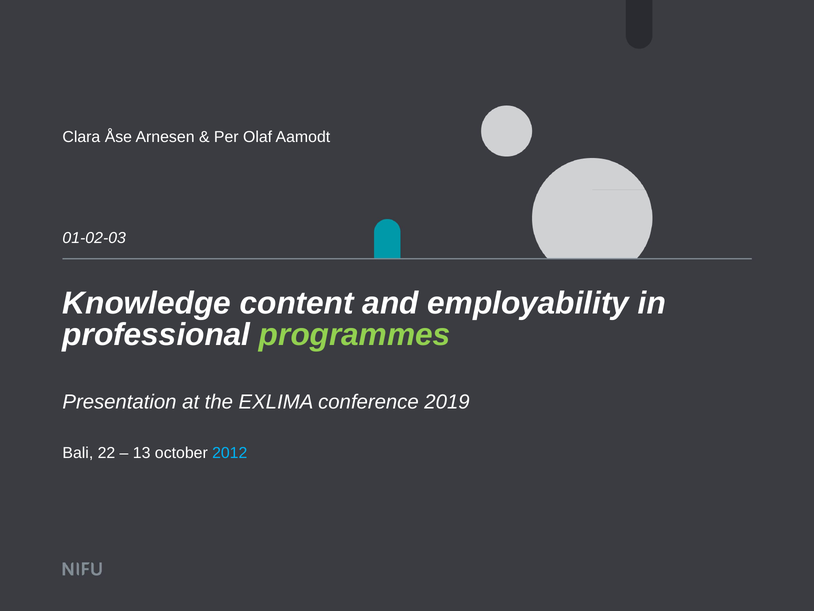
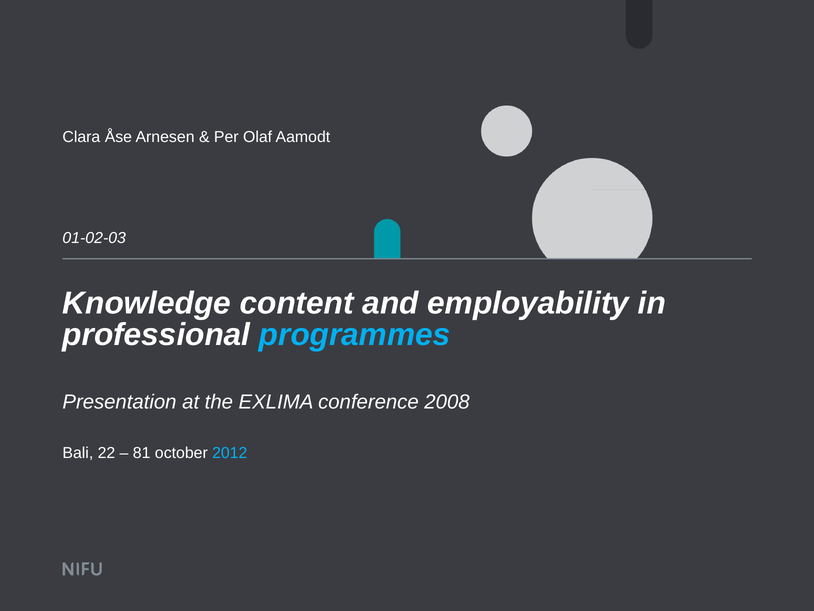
programmes colour: light green -> light blue (355, 335)
2019: 2019 -> 2008 (447, 402)
13: 13 -> 81 (142, 453)
